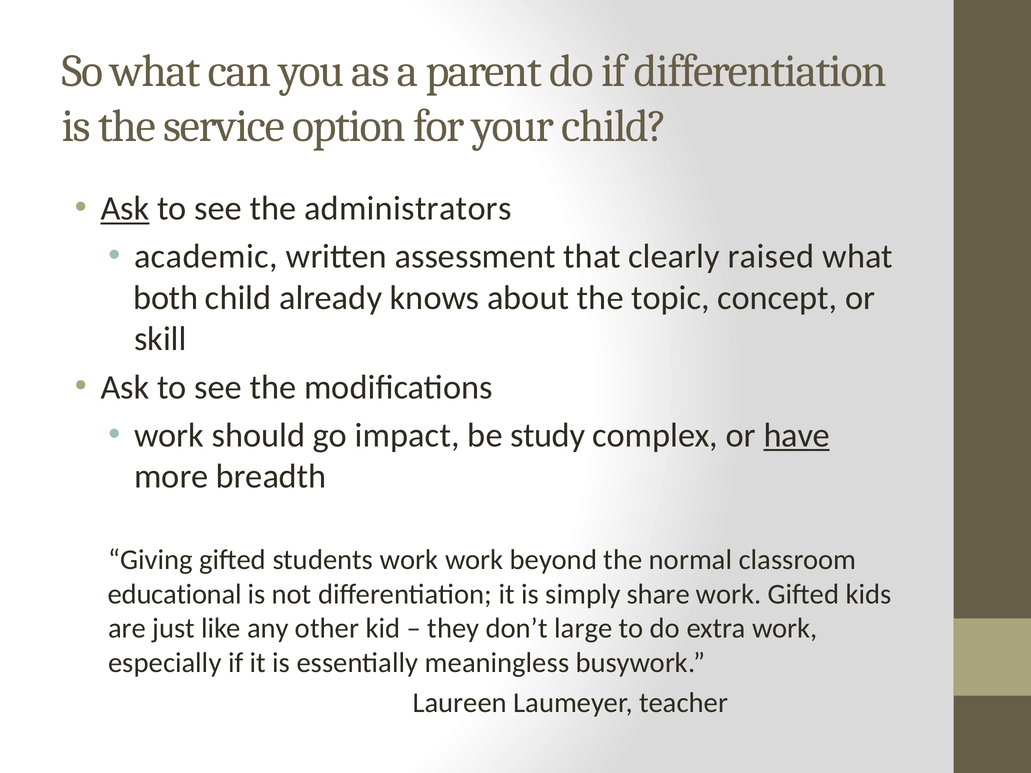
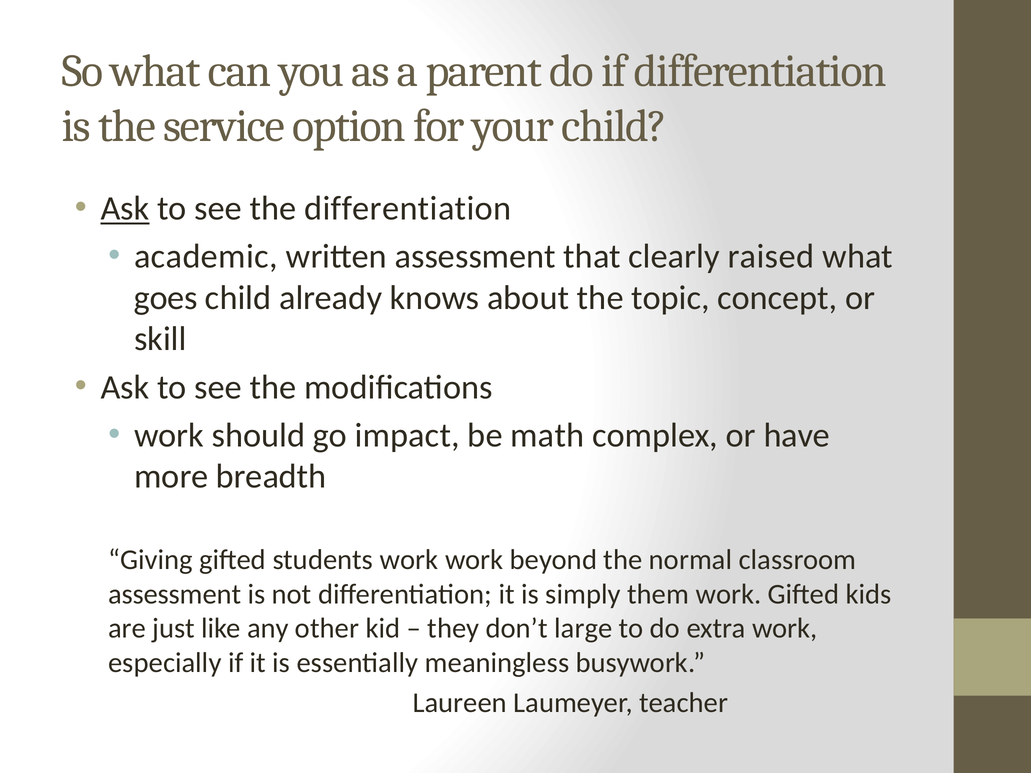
the administrators: administrators -> differentiation (408, 209)
both: both -> goes (166, 298)
study: study -> math (547, 435)
have underline: present -> none (797, 435)
educational: educational -> assessment (175, 594)
share: share -> them (658, 594)
